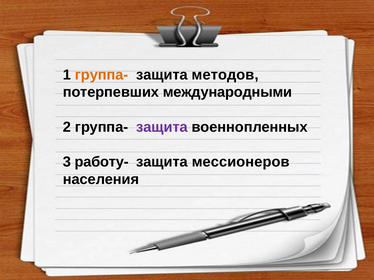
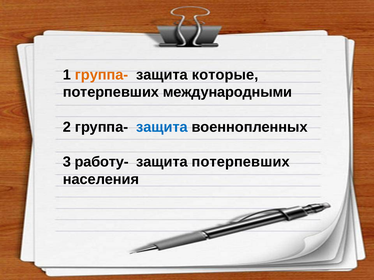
методов: методов -> которые (225, 75)
защита colour: purple -> blue (162, 127)
защита мессионеров: мессионеров -> потерпевших (241, 162)
